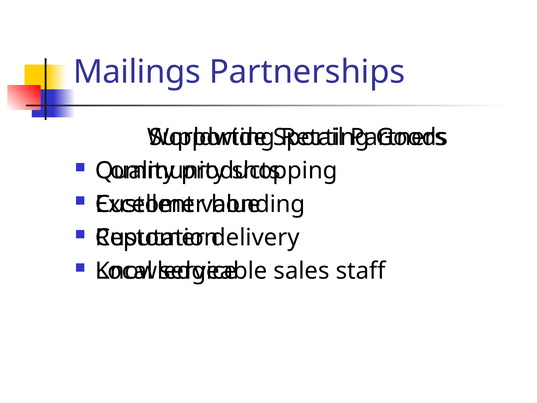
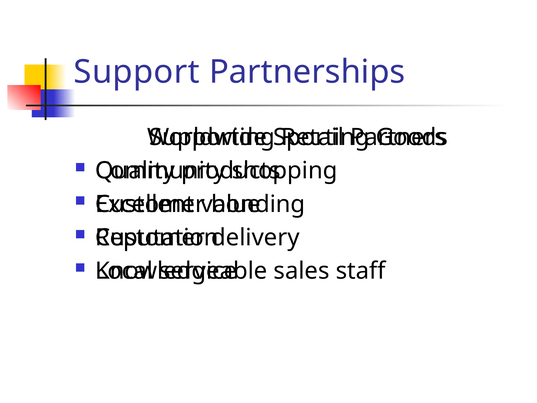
Mailings: Mailings -> Support (137, 72)
